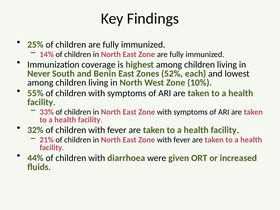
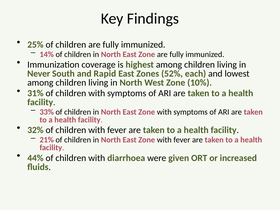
Benin: Benin -> Rapid (105, 74)
55%: 55% -> 31% (35, 93)
